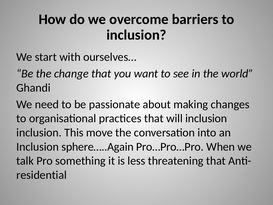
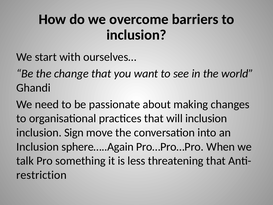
This: This -> Sign (74, 132)
residential: residential -> restriction (42, 175)
